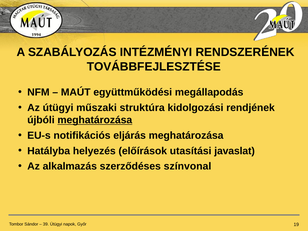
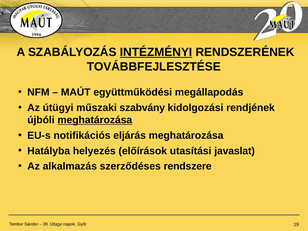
INTÉZMÉNYI underline: none -> present (156, 52)
struktúra: struktúra -> szabvány (142, 108)
színvonal: színvonal -> rendszere (188, 166)
